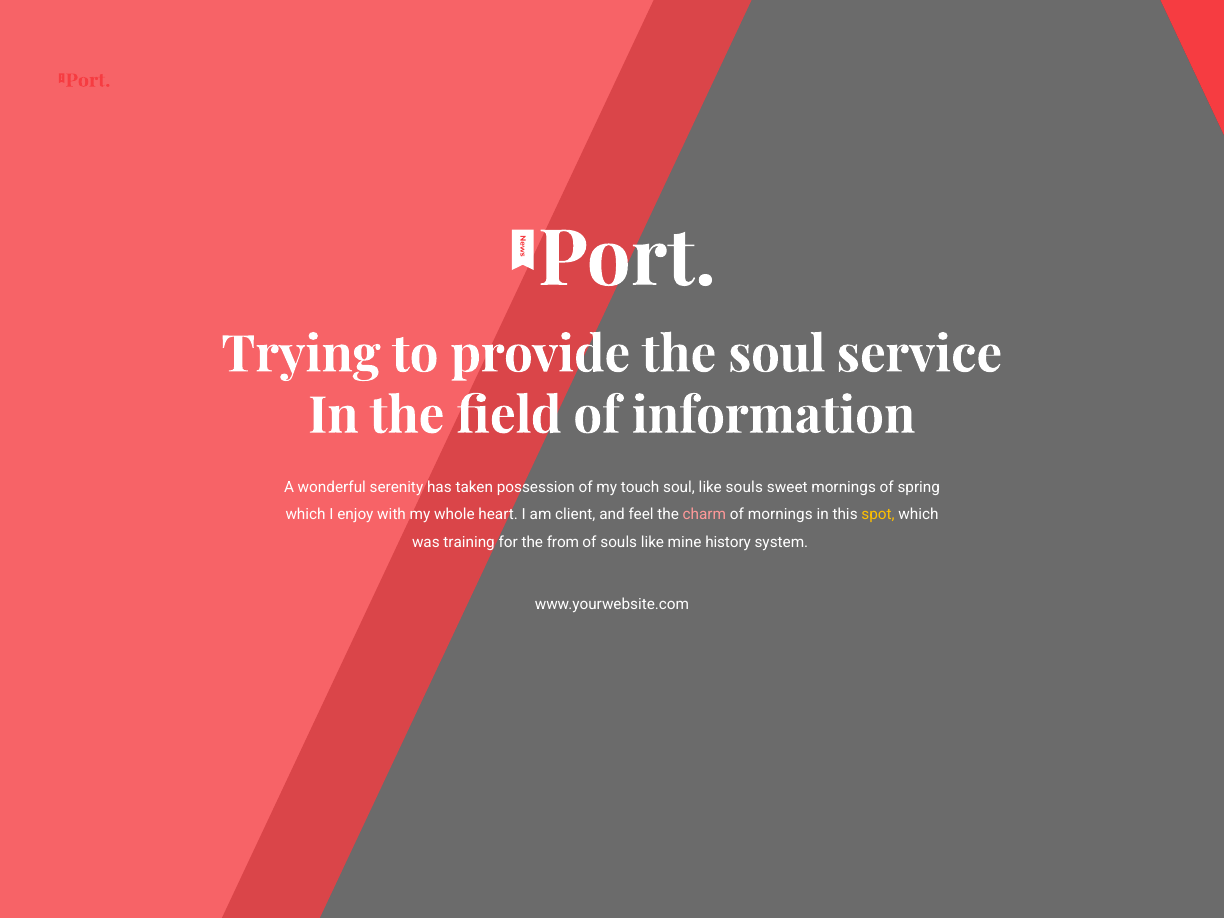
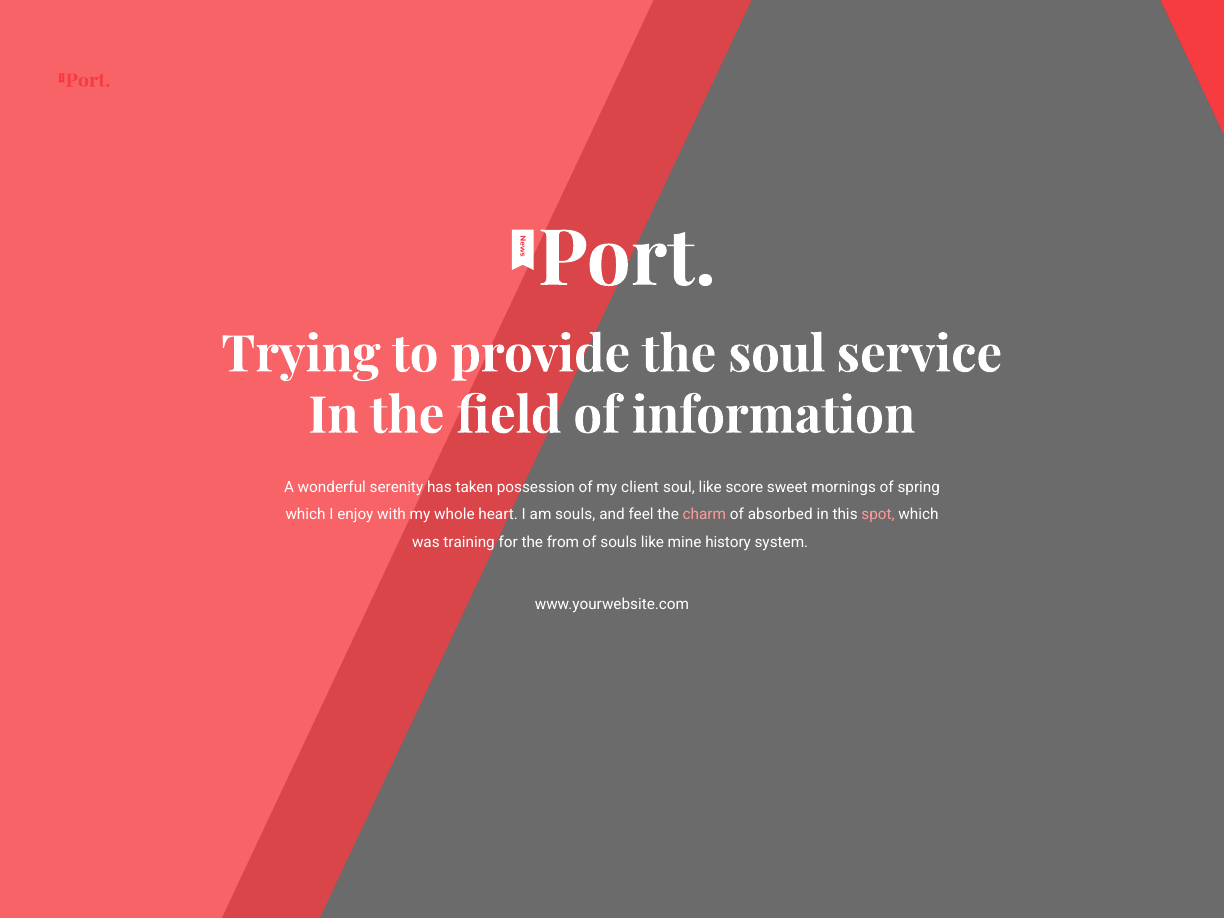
touch: touch -> client (640, 487)
like souls: souls -> score (744, 487)
am client: client -> souls (575, 515)
of mornings: mornings -> absorbed (780, 515)
spot colour: yellow -> pink (878, 515)
